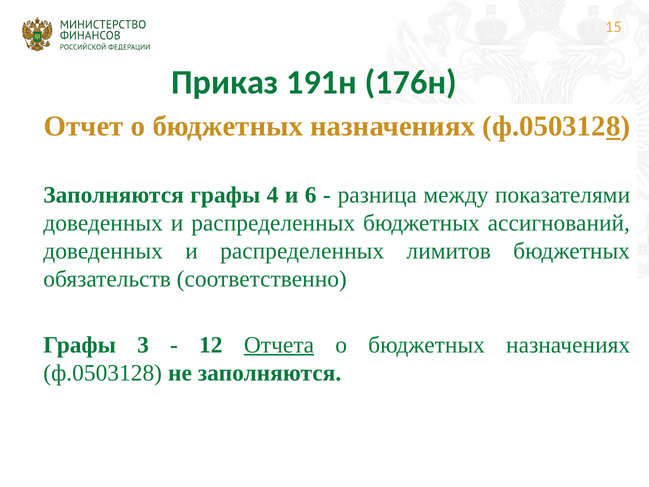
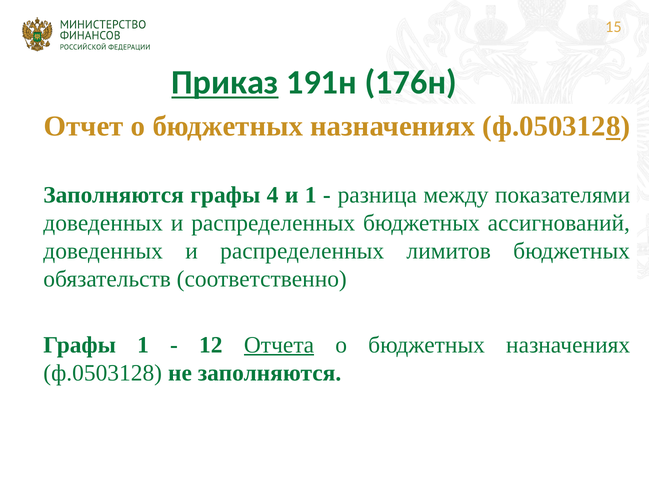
Приказ underline: none -> present (225, 83)
и 6: 6 -> 1 (311, 195)
Графы 3: 3 -> 1 (143, 345)
